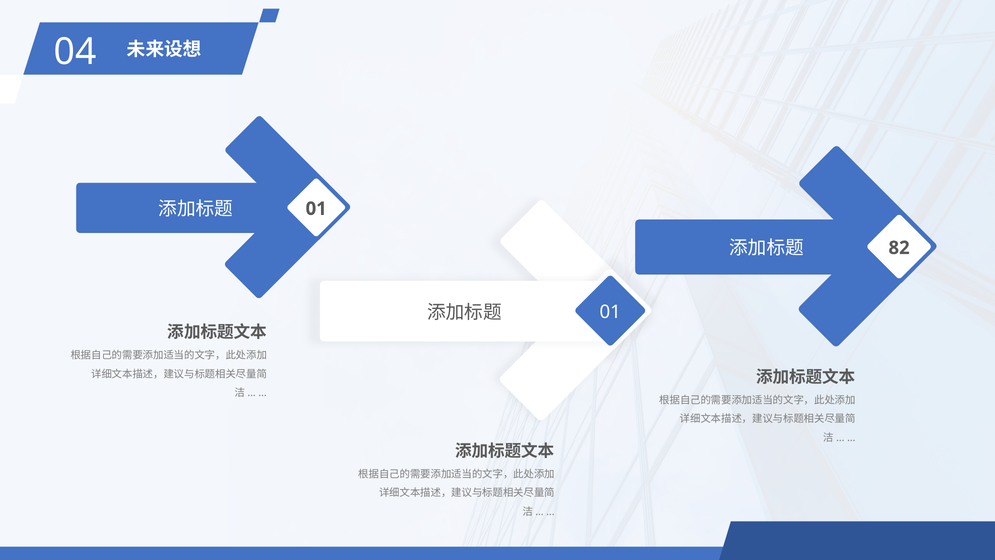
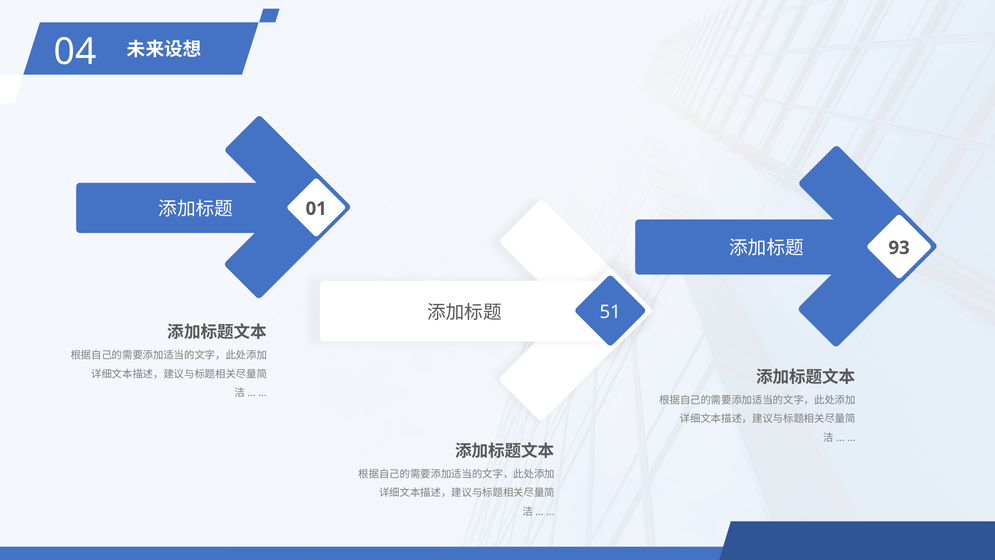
82: 82 -> 93 (899, 248)
01: 01 -> 51 (610, 312)
